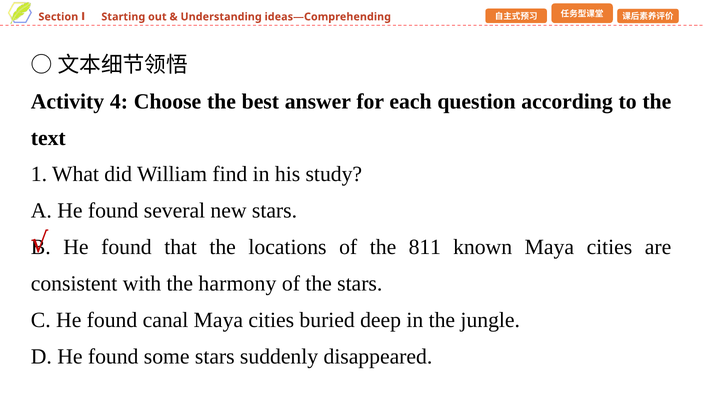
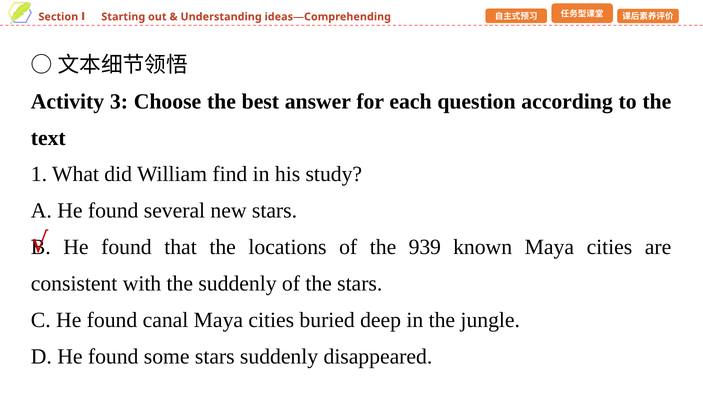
4: 4 -> 3 (119, 102)
811: 811 -> 939 (425, 247)
the harmony: harmony -> suddenly (238, 284)
